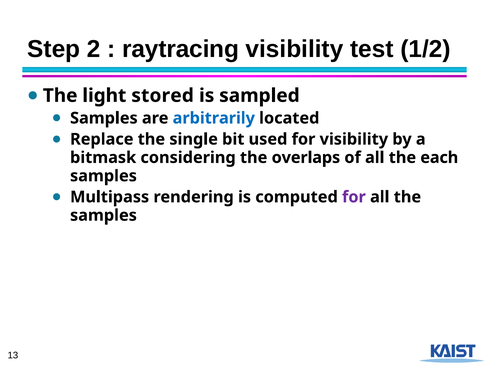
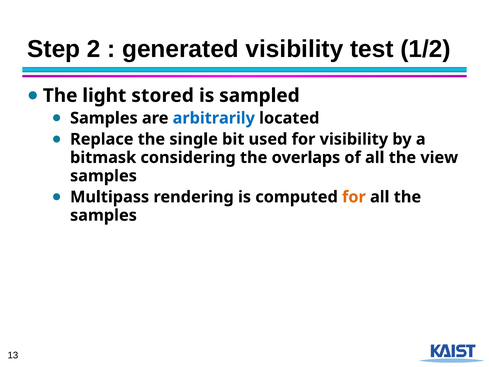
raytracing: raytracing -> generated (180, 49)
each: each -> view (439, 157)
for colour: purple -> orange (354, 197)
